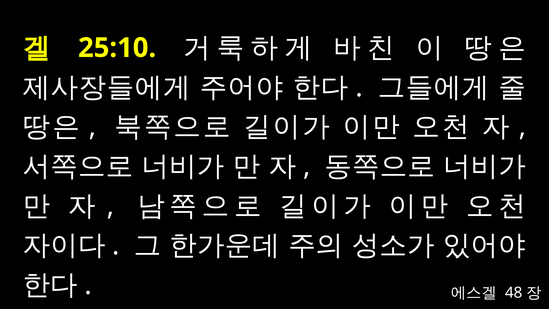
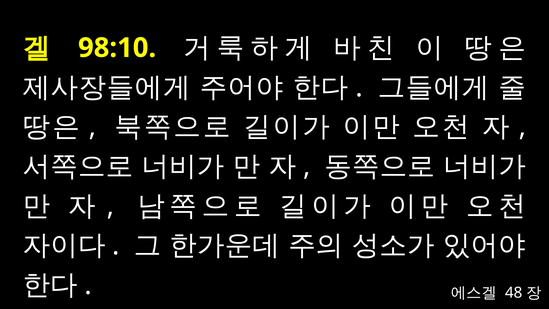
25:10: 25:10 -> 98:10 (117, 48)
